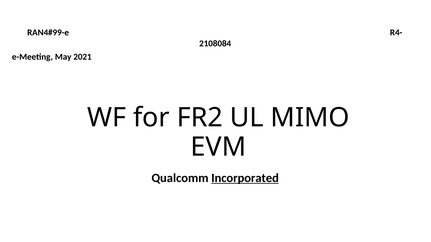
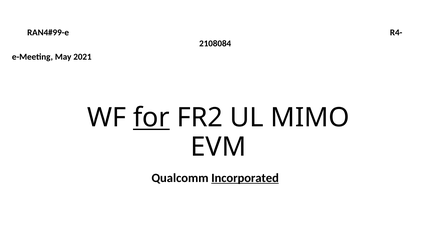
for underline: none -> present (151, 118)
